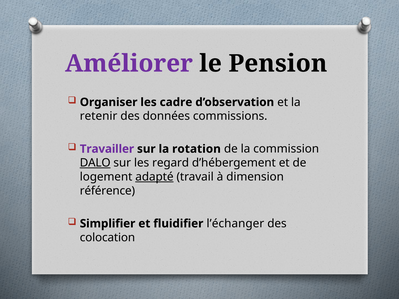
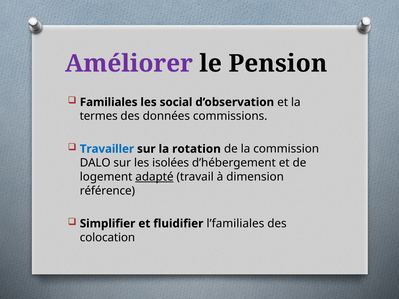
Organiser: Organiser -> Familiales (109, 102)
cadre: cadre -> social (176, 102)
retenir: retenir -> termes (99, 116)
Travailler colour: purple -> blue (107, 149)
DALO underline: present -> none (95, 163)
regard: regard -> isolées (171, 163)
l’échanger: l’échanger -> l’familiales (235, 224)
